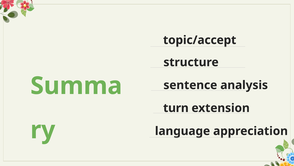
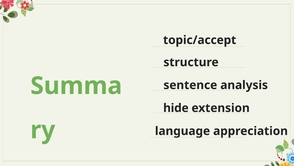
turn: turn -> hide (176, 108)
